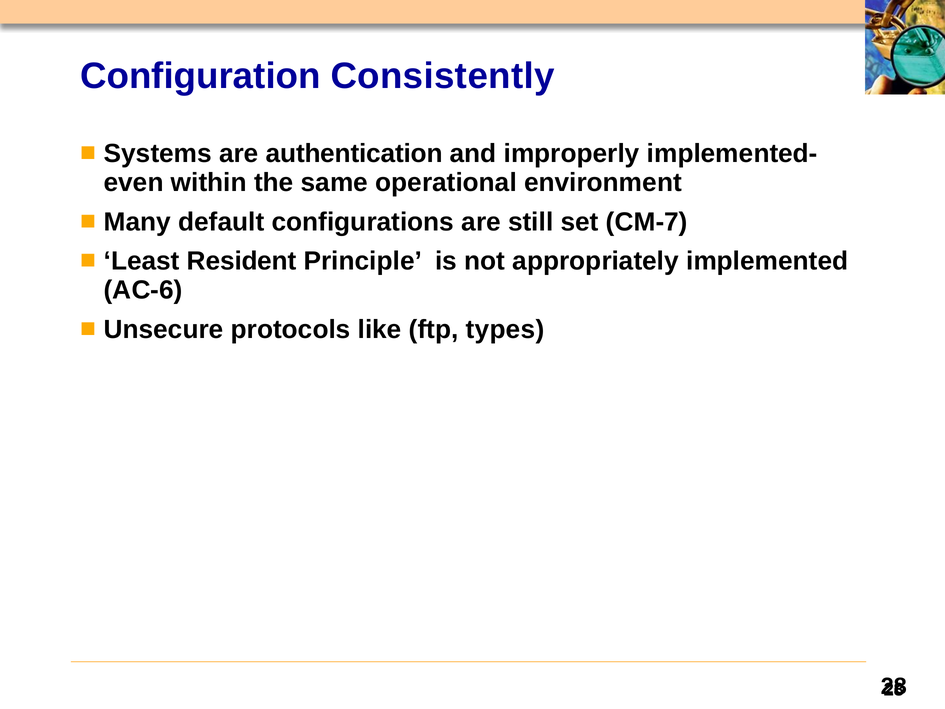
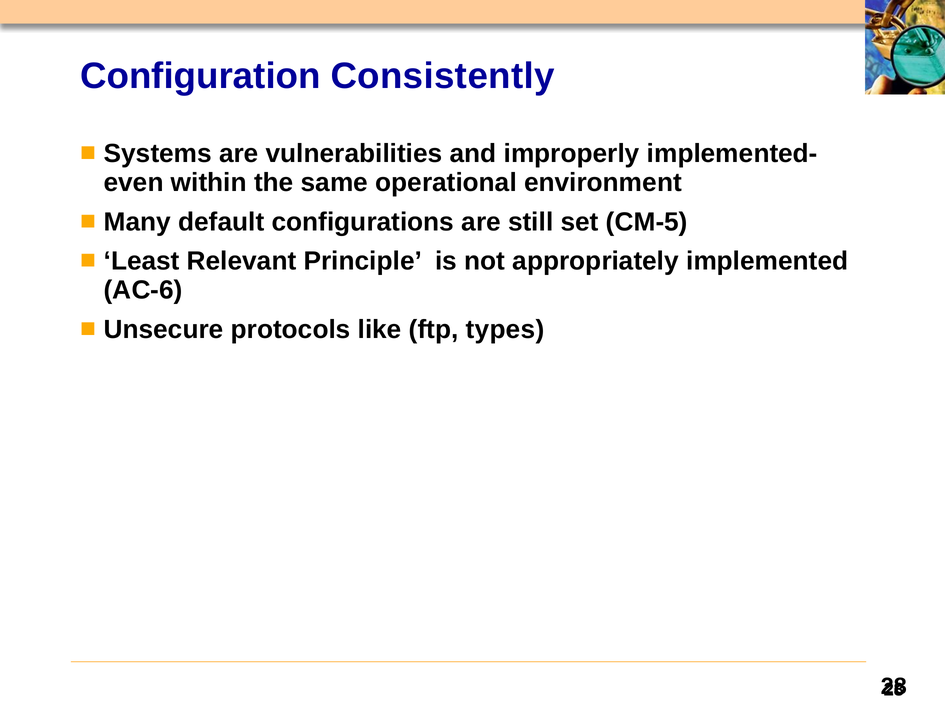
authentication: authentication -> vulnerabilities (354, 154)
CM-7: CM-7 -> CM-5 (647, 222)
Resident: Resident -> Relevant (242, 261)
